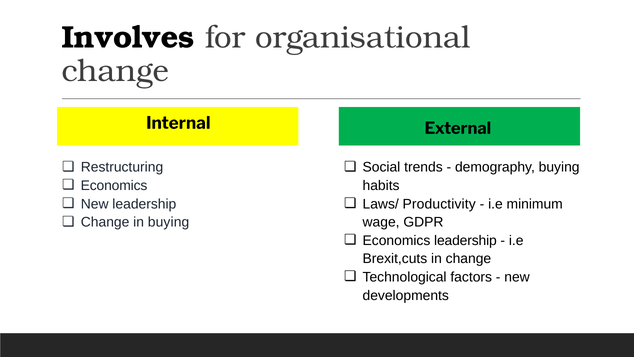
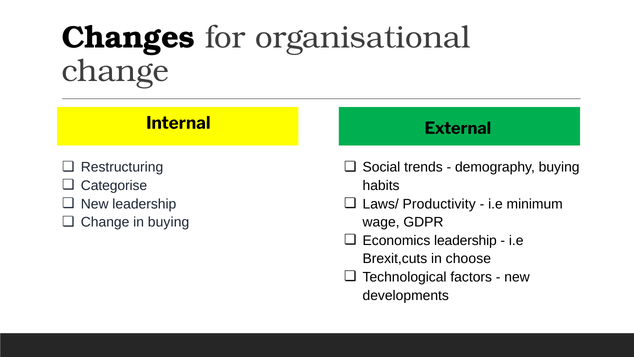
Involves: Involves -> Changes (128, 37)
Economics: Economics -> Categorise (114, 185)
in change: change -> choose (468, 259)
